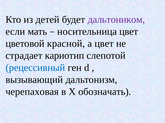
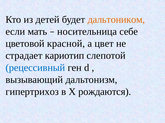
дальтоником colour: purple -> orange (116, 20)
носительница цвет: цвет -> себе (129, 32)
черепаховая: черепаховая -> гипертрихоз (32, 92)
обозначать: обозначать -> рождаются (105, 92)
